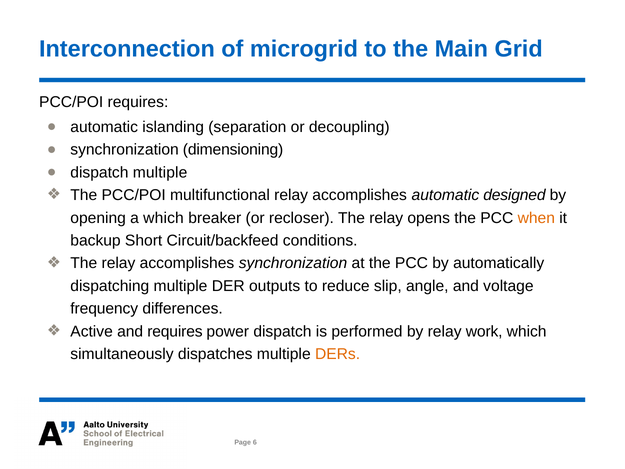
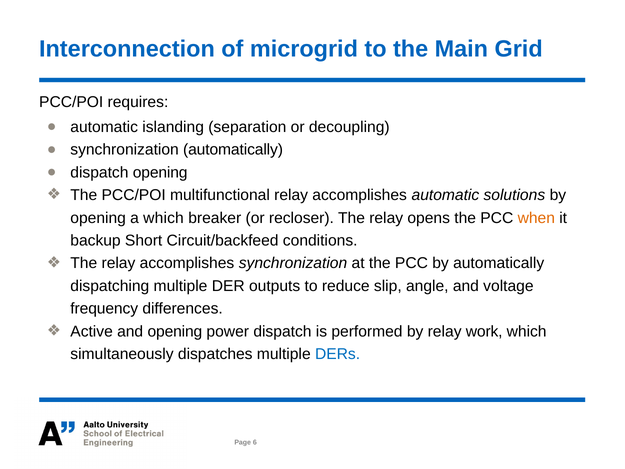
synchronization dimensioning: dimensioning -> automatically (233, 150)
dispatch multiple: multiple -> opening (160, 172)
designed: designed -> solutions (514, 195)
and requires: requires -> opening (175, 331)
DERs colour: orange -> blue (338, 354)
